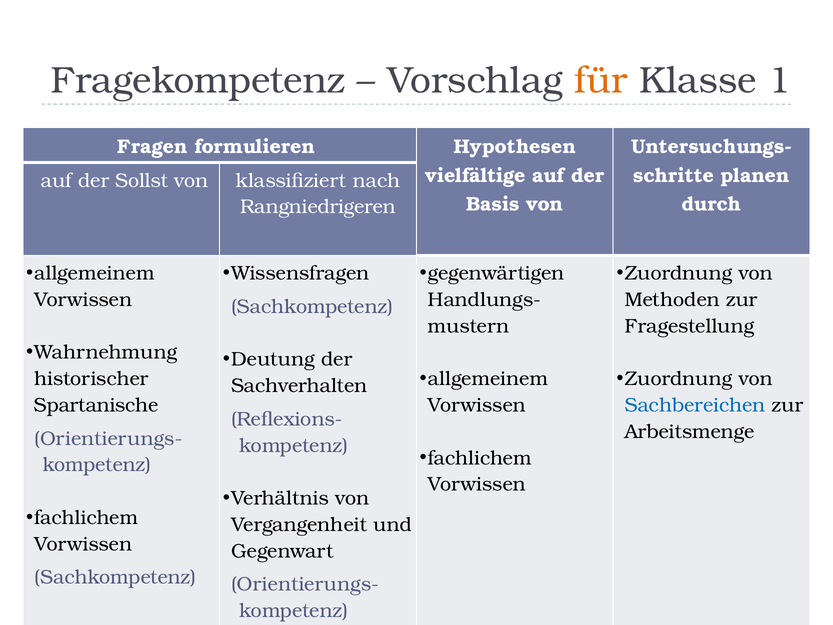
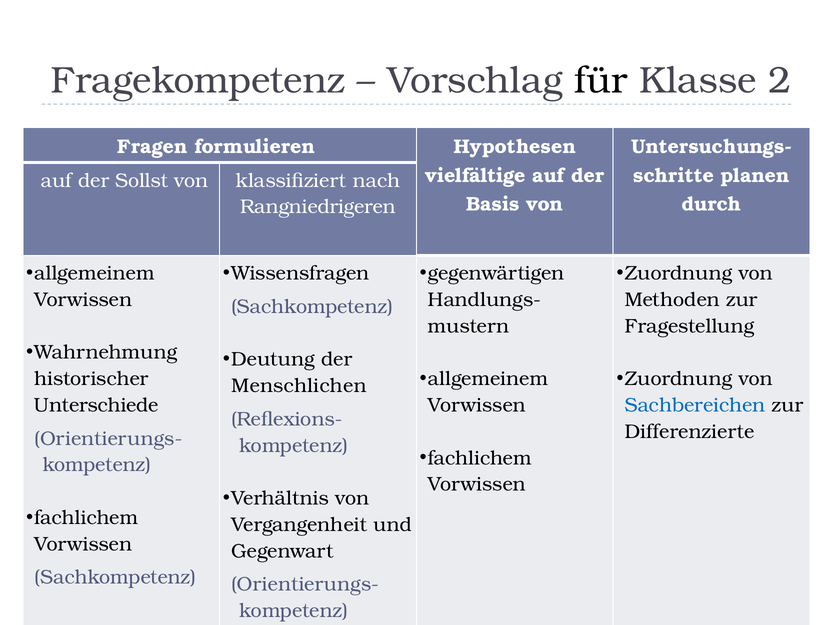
für colour: orange -> black (601, 80)
1: 1 -> 2 (780, 80)
Sachverhalten: Sachverhalten -> Menschlichen (299, 386)
Spartanische: Spartanische -> Unterschiede (96, 405)
Arbeitsmenge: Arbeitsmenge -> Differenzierte (689, 431)
